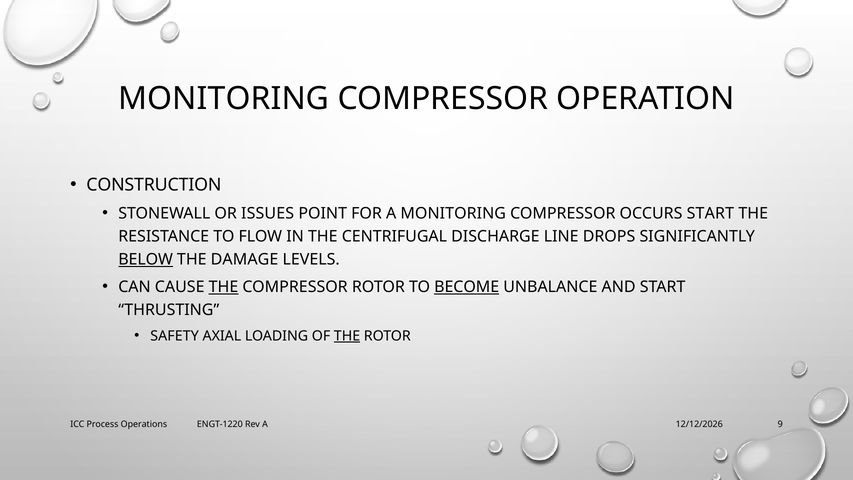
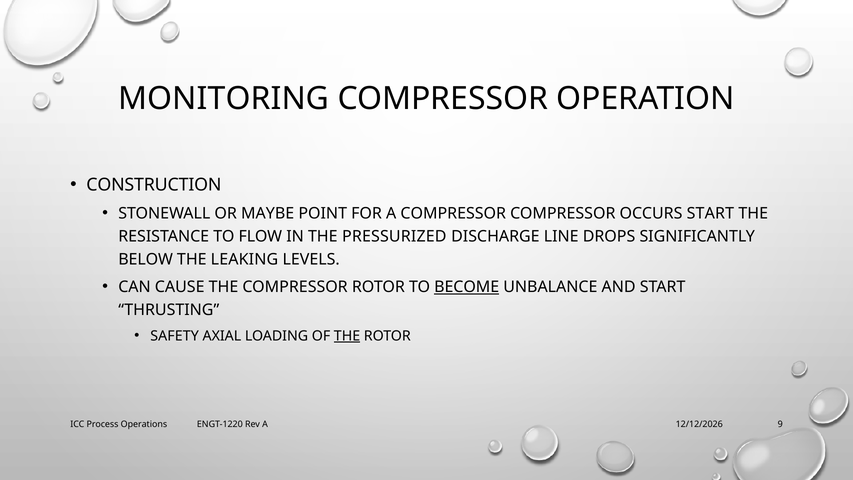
ISSUES: ISSUES -> MAYBE (268, 213)
A MONITORING: MONITORING -> COMPRESSOR (453, 213)
CENTRIFUGAL: CENTRIFUGAL -> PRESSURIZED (394, 236)
BELOW underline: present -> none (146, 259)
DAMAGE: DAMAGE -> LEAKING (244, 259)
THE underline: present -> none (223, 287)
